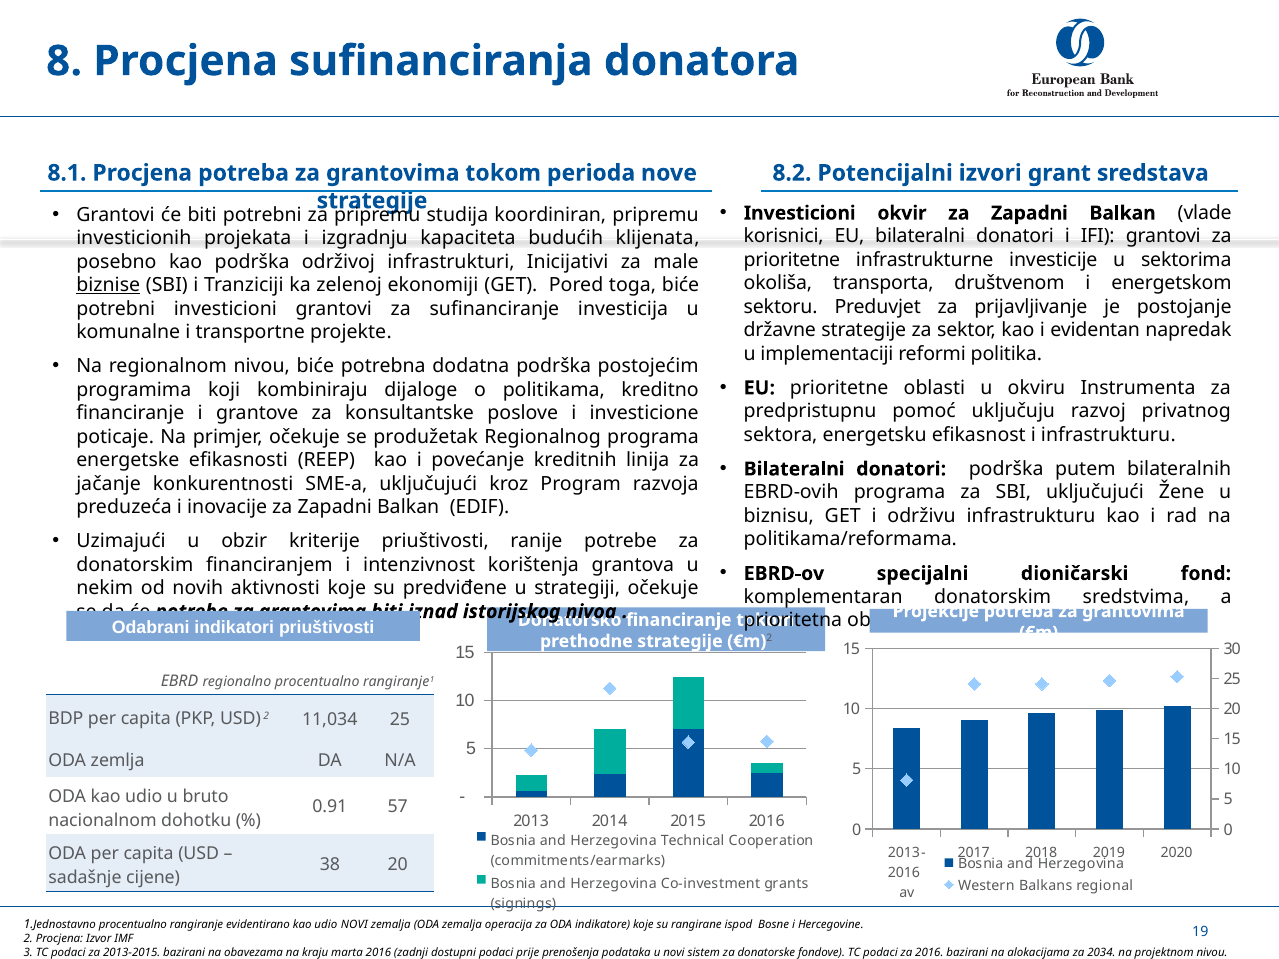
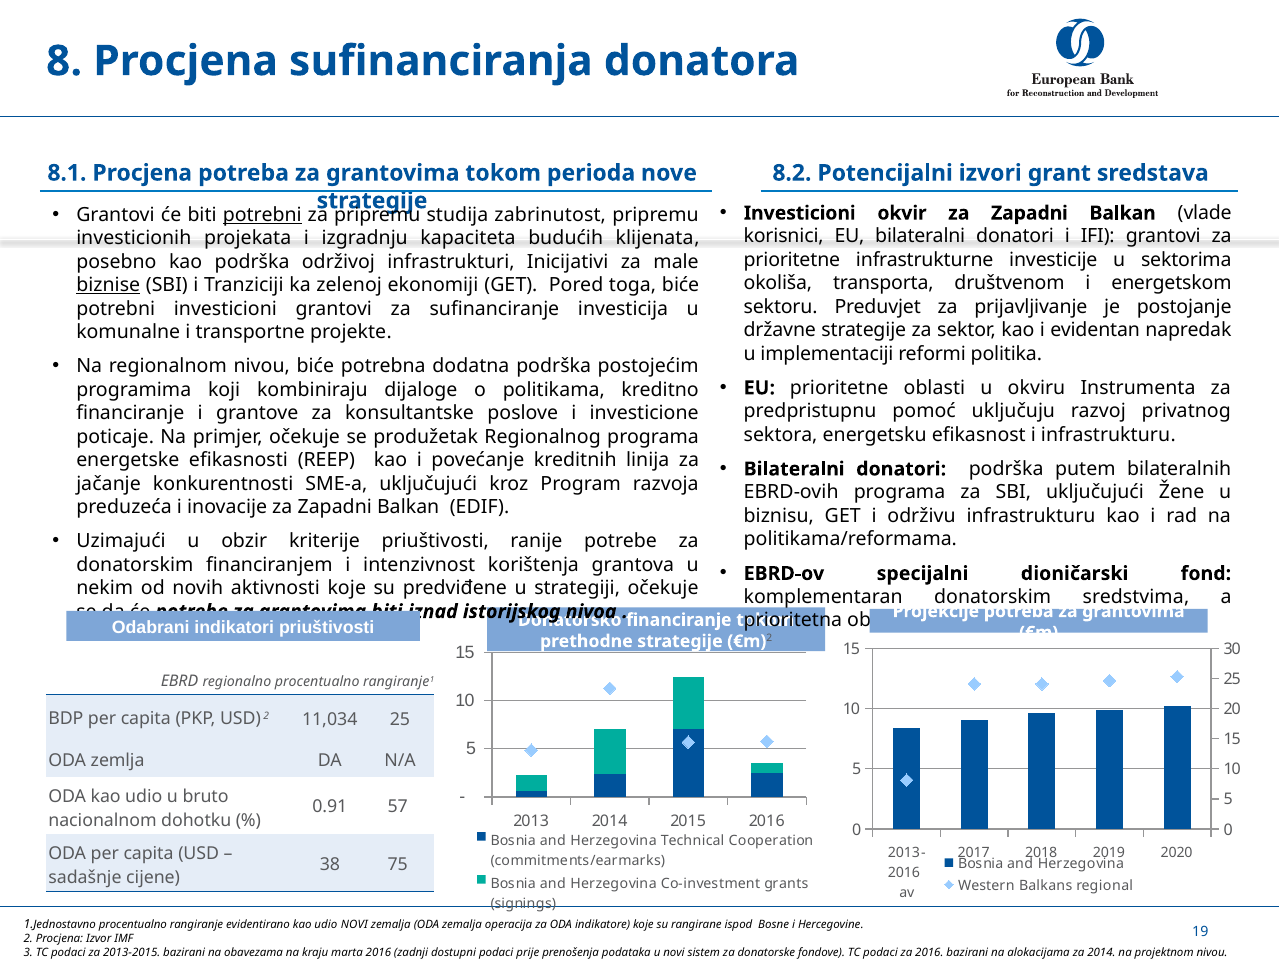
potrebni underline: none -> present (262, 215)
koordiniran: koordiniran -> zabrinutost (550, 215)
38 20: 20 -> 75 (398, 864)
za 2034: 2034 -> 2014 (1101, 953)
